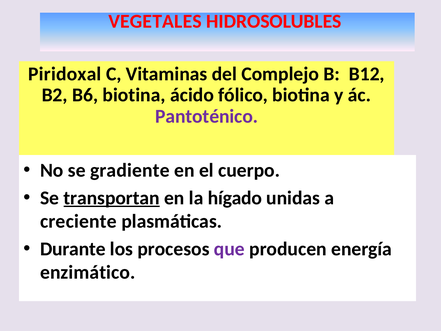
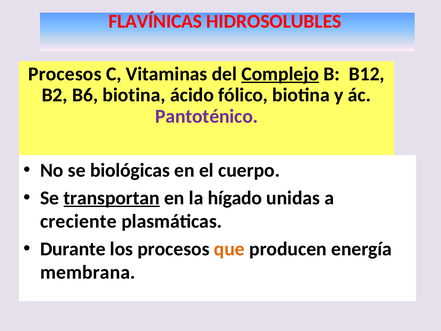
VEGETALES: VEGETALES -> FLAVÍNICAS (155, 21)
Piridoxal: Piridoxal -> Procesos (65, 74)
Complejo underline: none -> present (280, 74)
gradiente: gradiente -> biológicas (130, 170)
que colour: purple -> orange (229, 249)
enzimático: enzimático -> membrana (88, 272)
